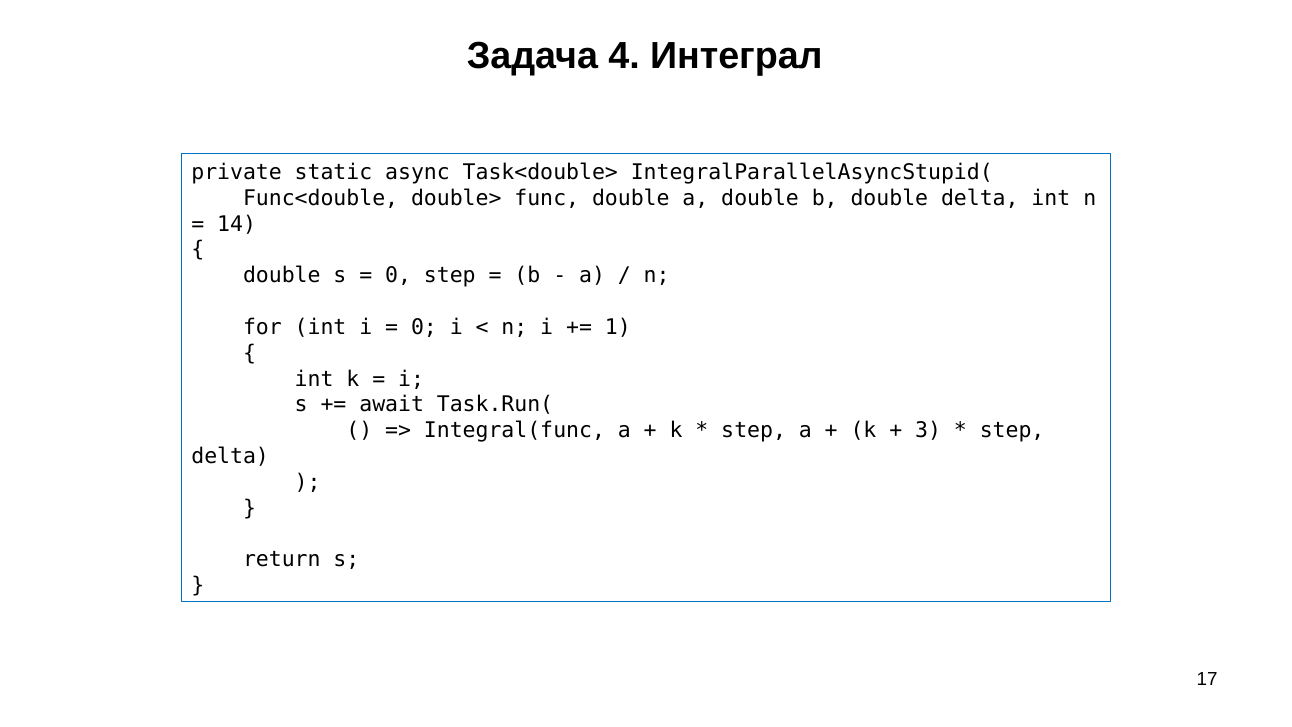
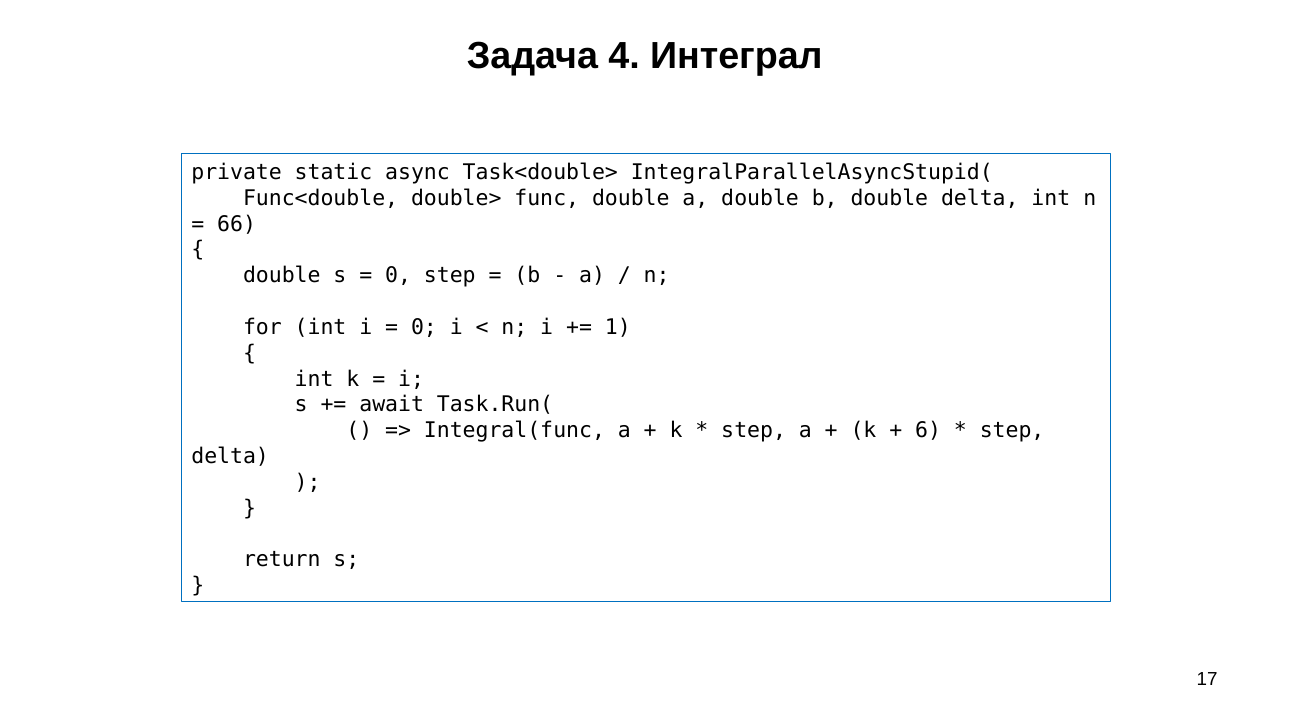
14: 14 -> 66 (237, 224)
3: 3 -> 6 (928, 431)
